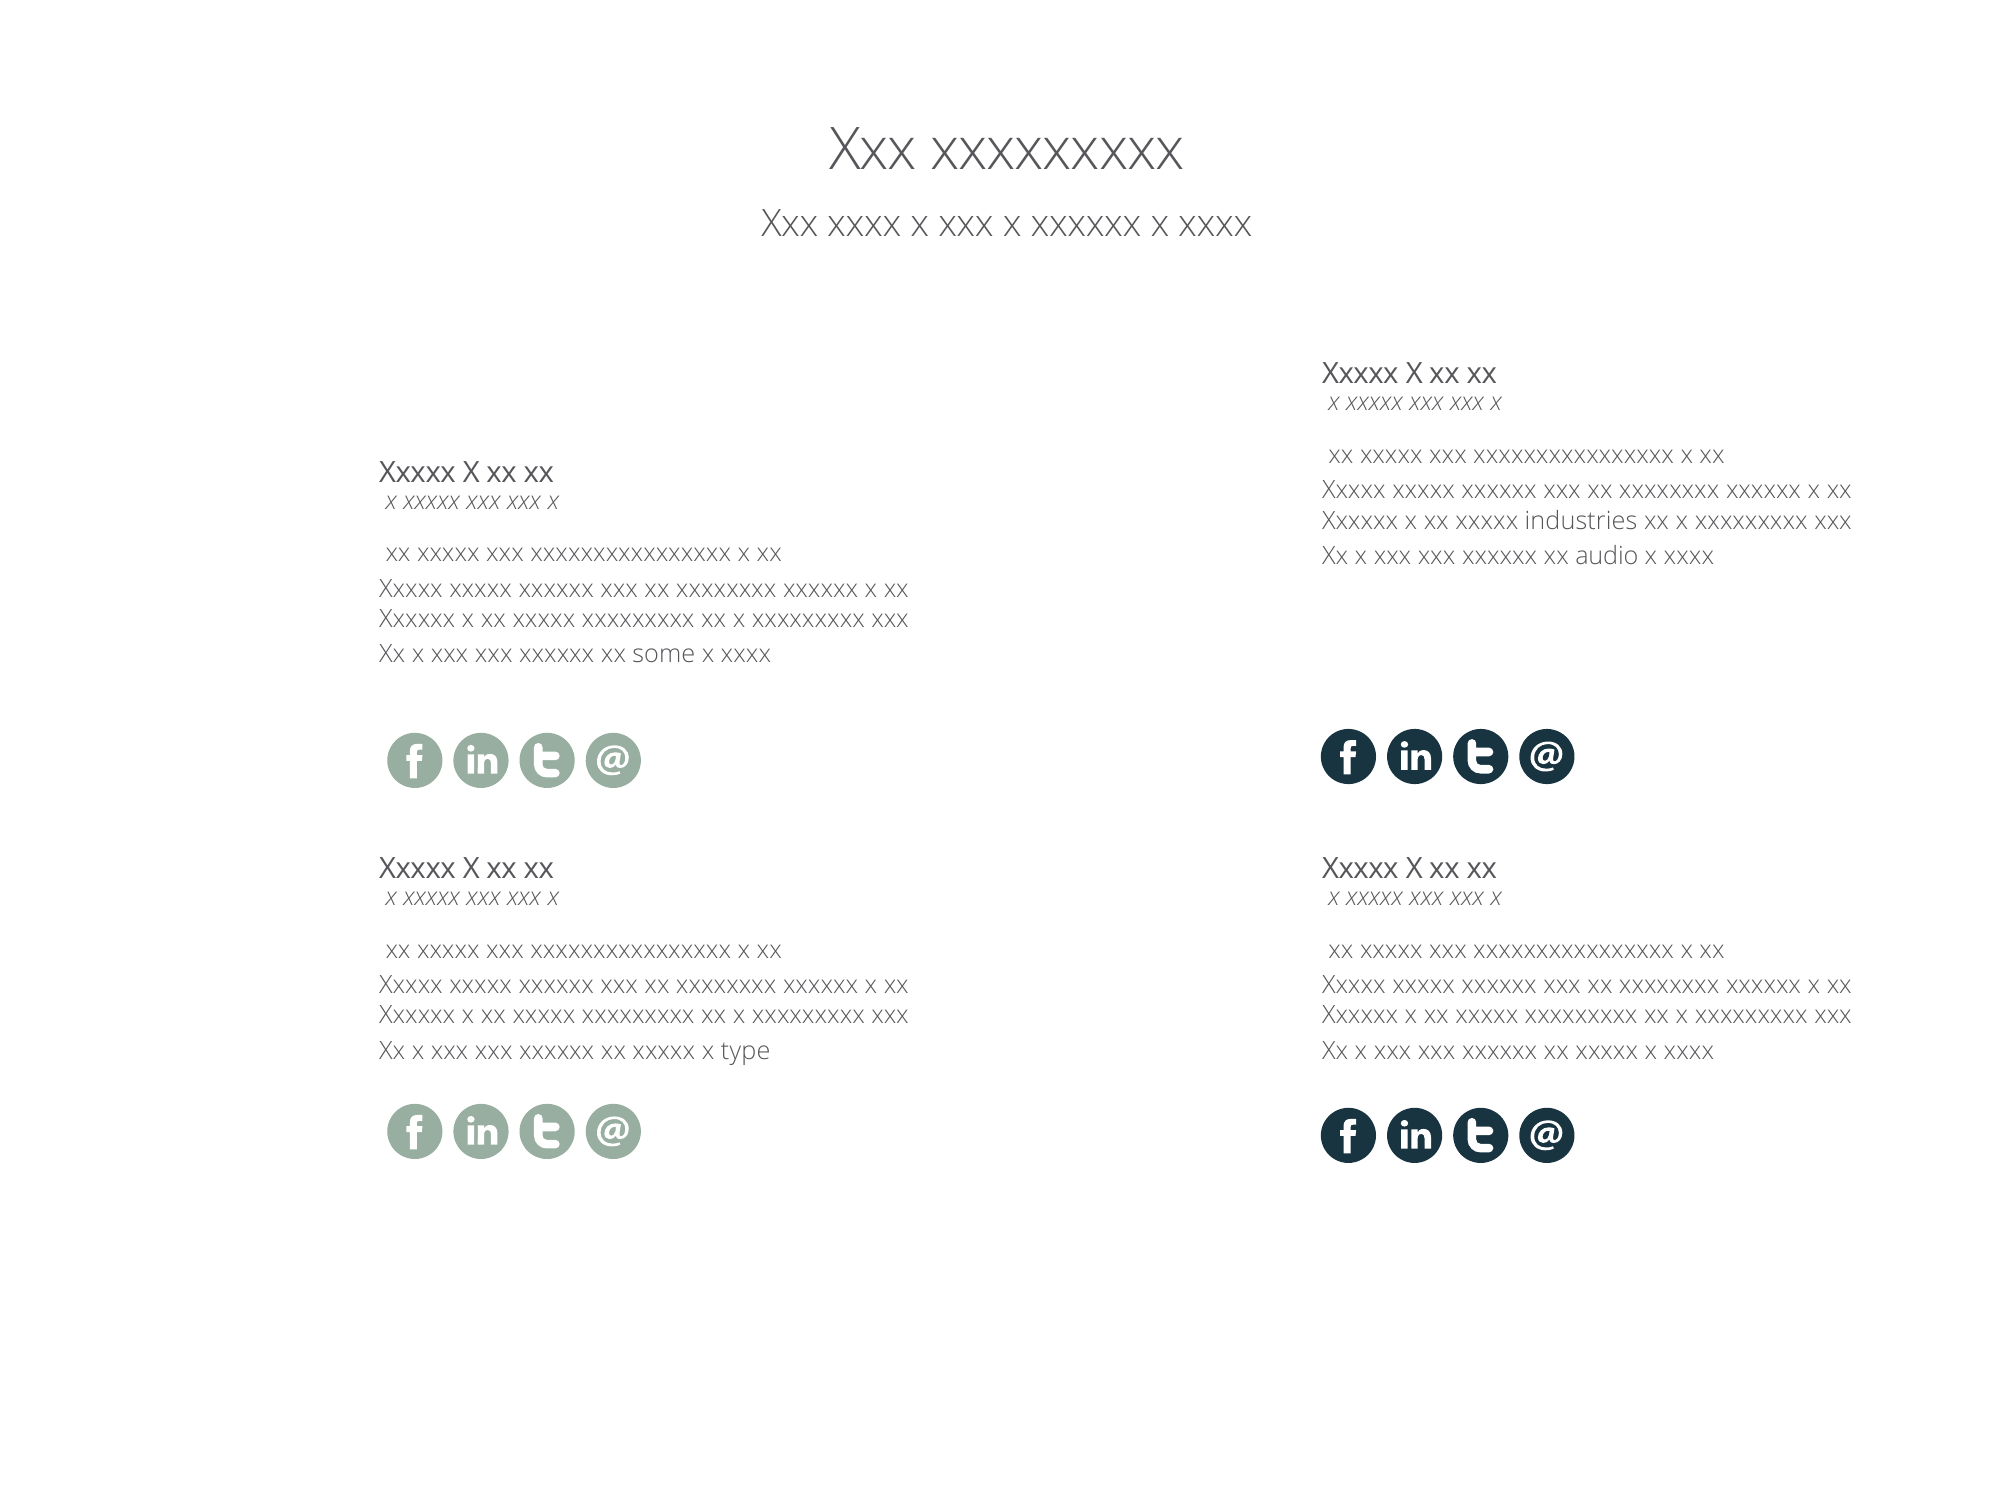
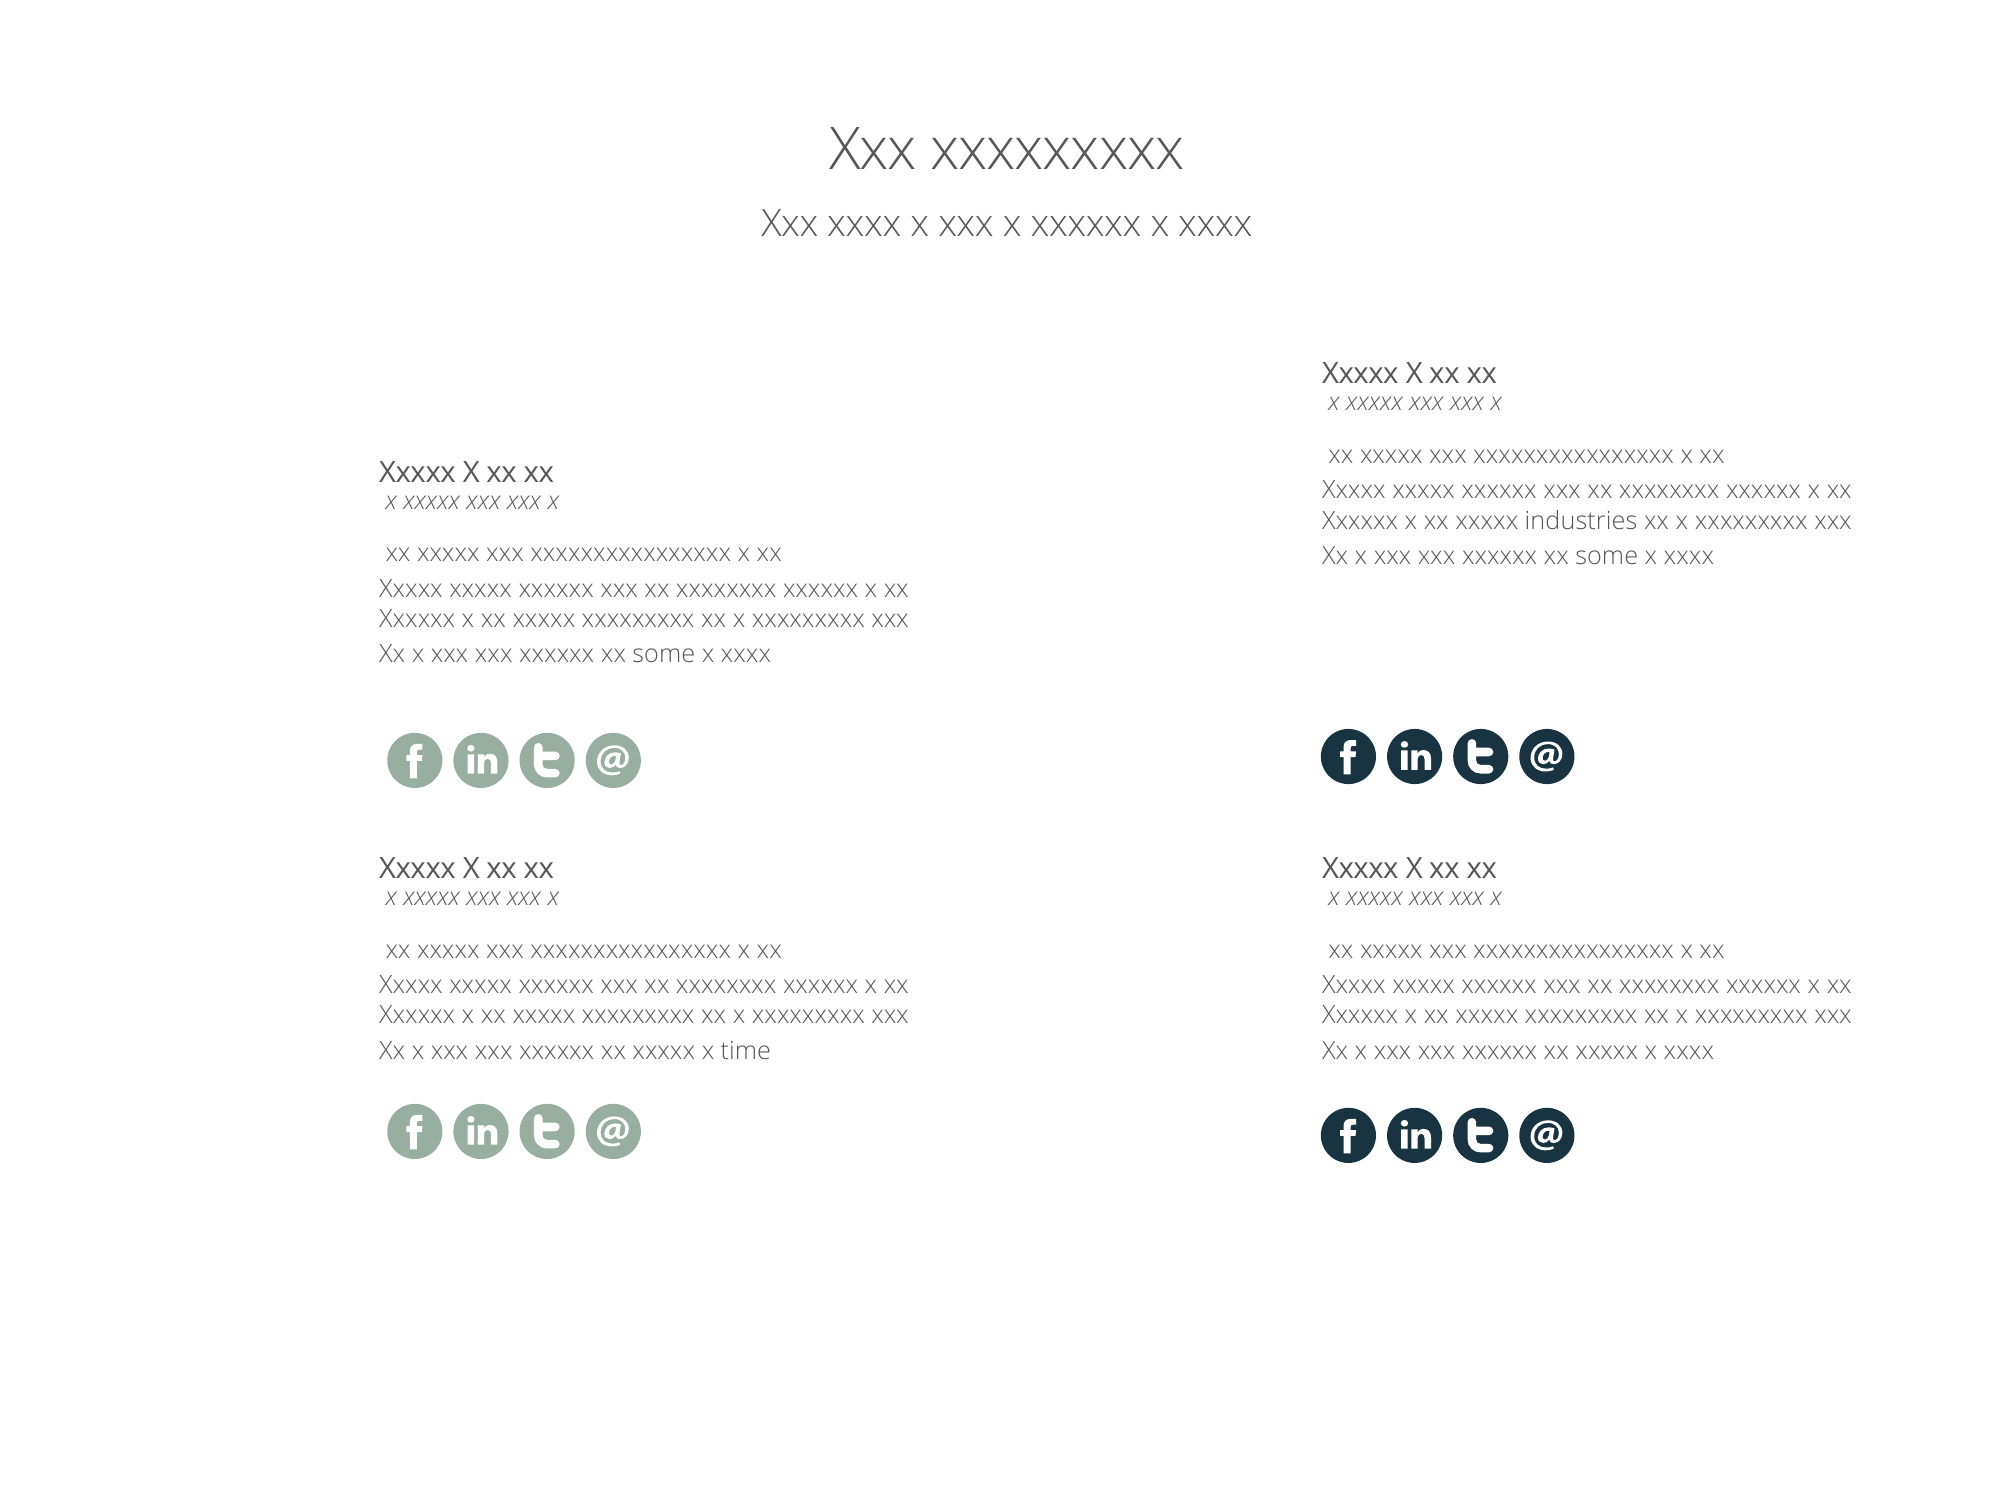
audio: audio -> some (1607, 556)
type: type -> time (746, 1051)
